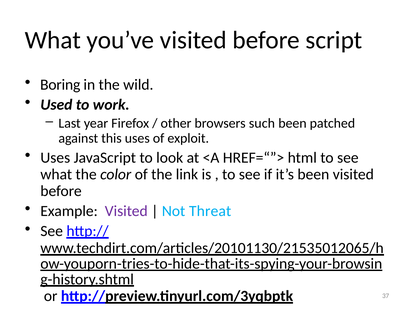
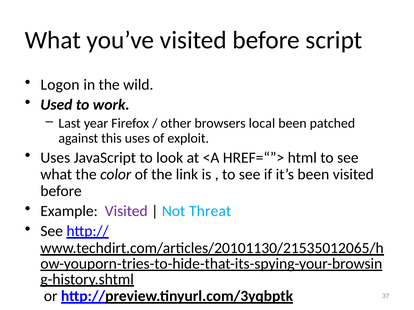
Boring: Boring -> Logon (60, 85)
such: such -> local (262, 124)
